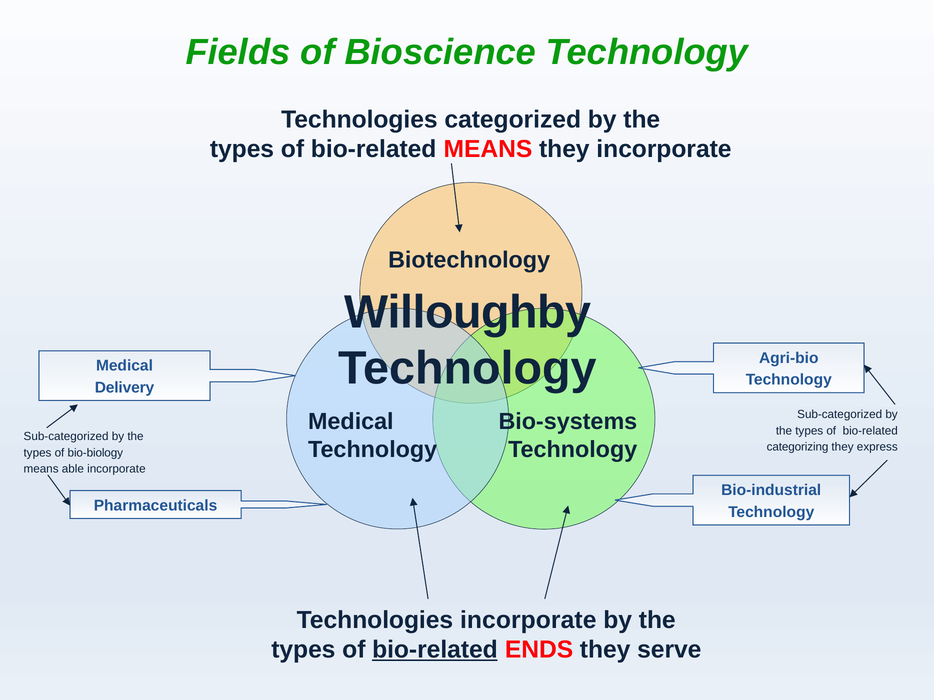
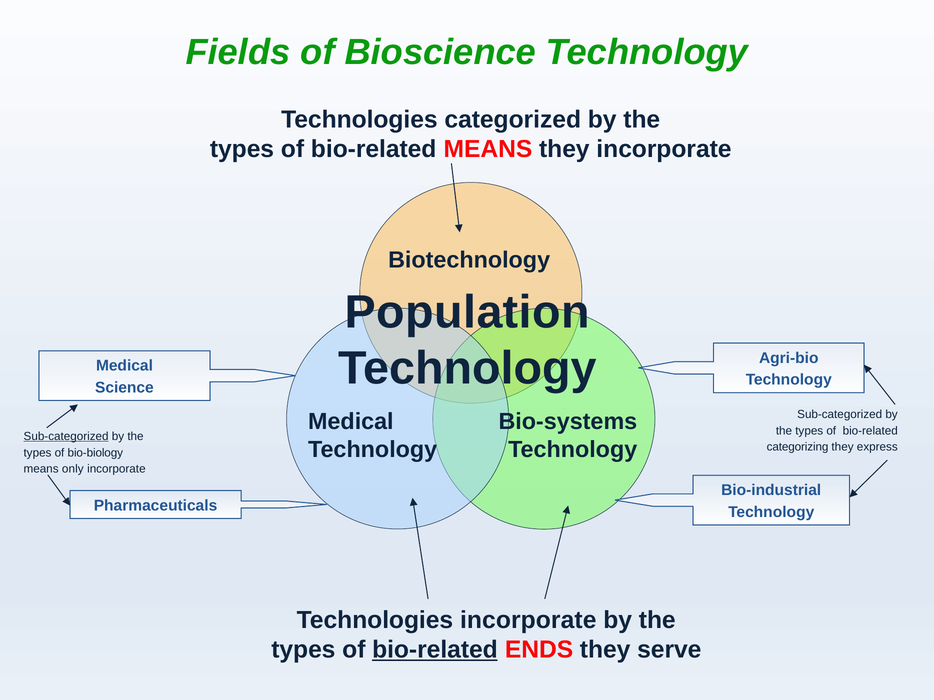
Willoughby: Willoughby -> Population (467, 312)
Delivery: Delivery -> Science (124, 388)
Sub-categorized underline: none -> present (66, 437)
able: able -> only (73, 469)
